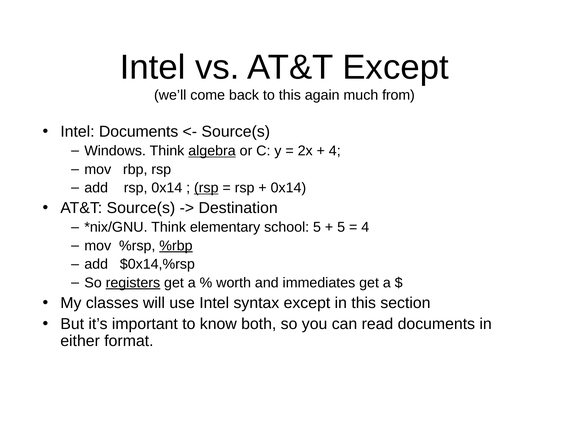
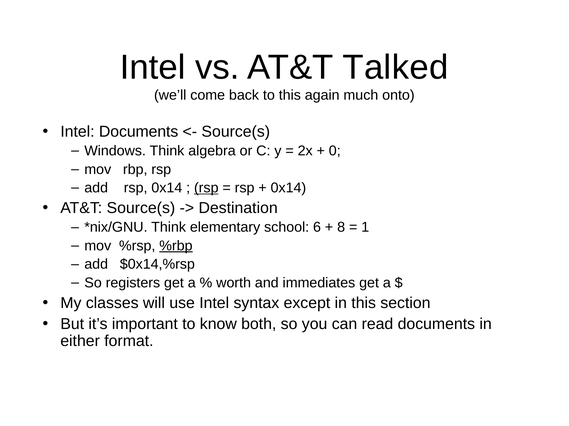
AT&T Except: Except -> Talked (395, 67)
from: from -> onto (398, 95)
algebra underline: present -> none (212, 151)
4: 4 -> 0 (335, 151)
school 5: 5 -> 6 (317, 228)
5: 5 -> 8 (341, 228)
4: 4 -> 1 (365, 228)
registers underline: present -> none (133, 283)
